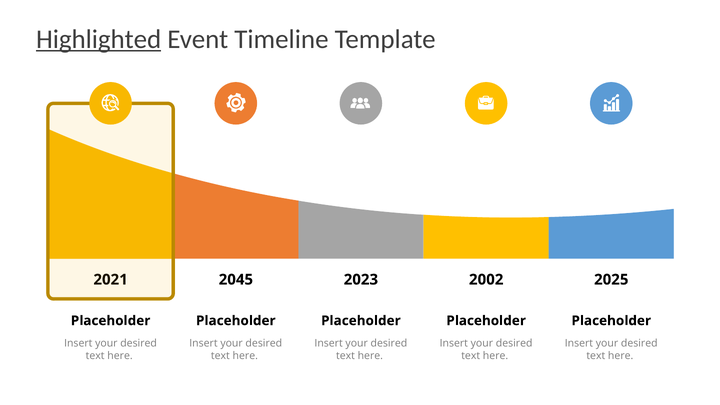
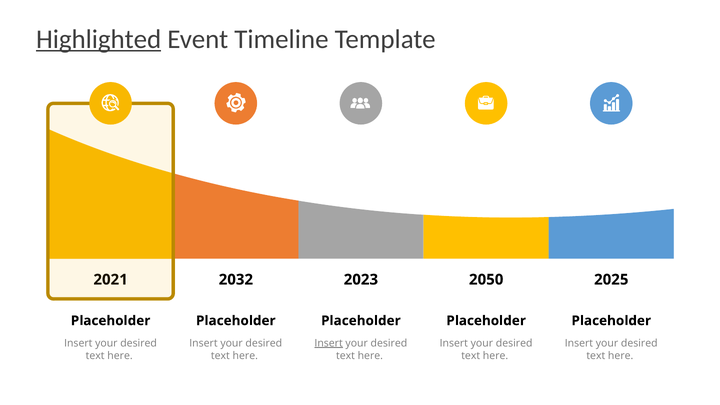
2045: 2045 -> 2032 (236, 280)
2002: 2002 -> 2050 (486, 280)
Insert underline: none -> present (329, 343)
